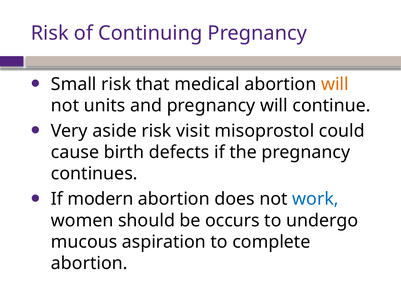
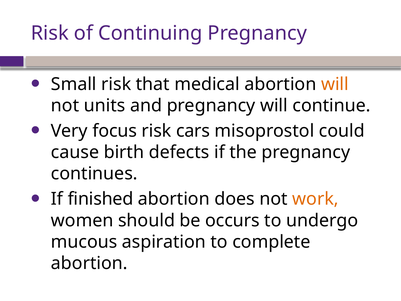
aside: aside -> focus (115, 131)
visit: visit -> cars (193, 131)
modern: modern -> finished (101, 199)
work colour: blue -> orange (315, 199)
